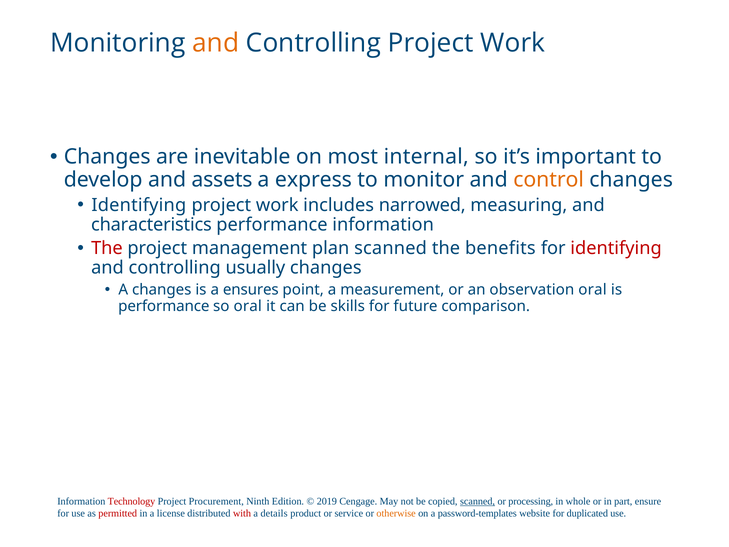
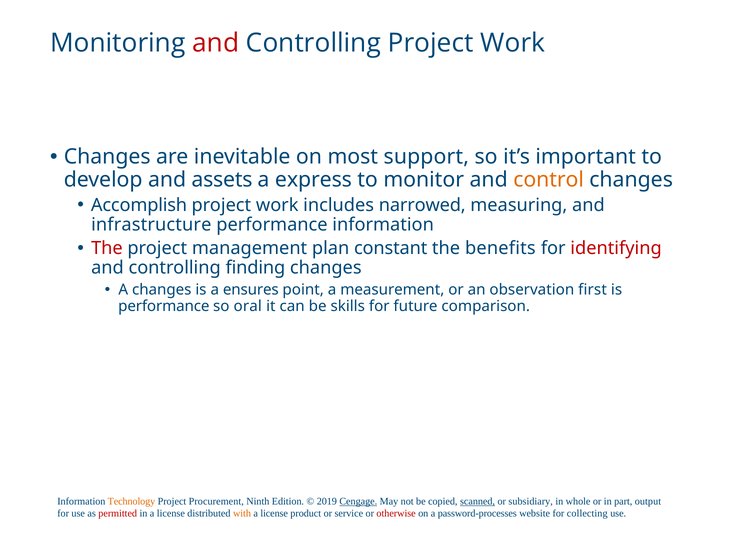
and colour: orange -> red (216, 43)
internal: internal -> support (426, 157)
Identifying: Identifying -> Accomplish (139, 205)
characteristics: characteristics -> infrastructure (151, 225)
plan scanned: scanned -> constant (391, 248)
usually: usually -> finding (255, 268)
observation oral: oral -> first (593, 290)
Technology colour: red -> orange (131, 501)
Cengage underline: none -> present (358, 501)
processing: processing -> subsidiary (531, 501)
ensure: ensure -> output (648, 501)
with colour: red -> orange (242, 513)
details: details -> license (274, 513)
otherwise colour: orange -> red (396, 513)
password-templates: password-templates -> password-processes (477, 513)
duplicated: duplicated -> collecting (587, 513)
